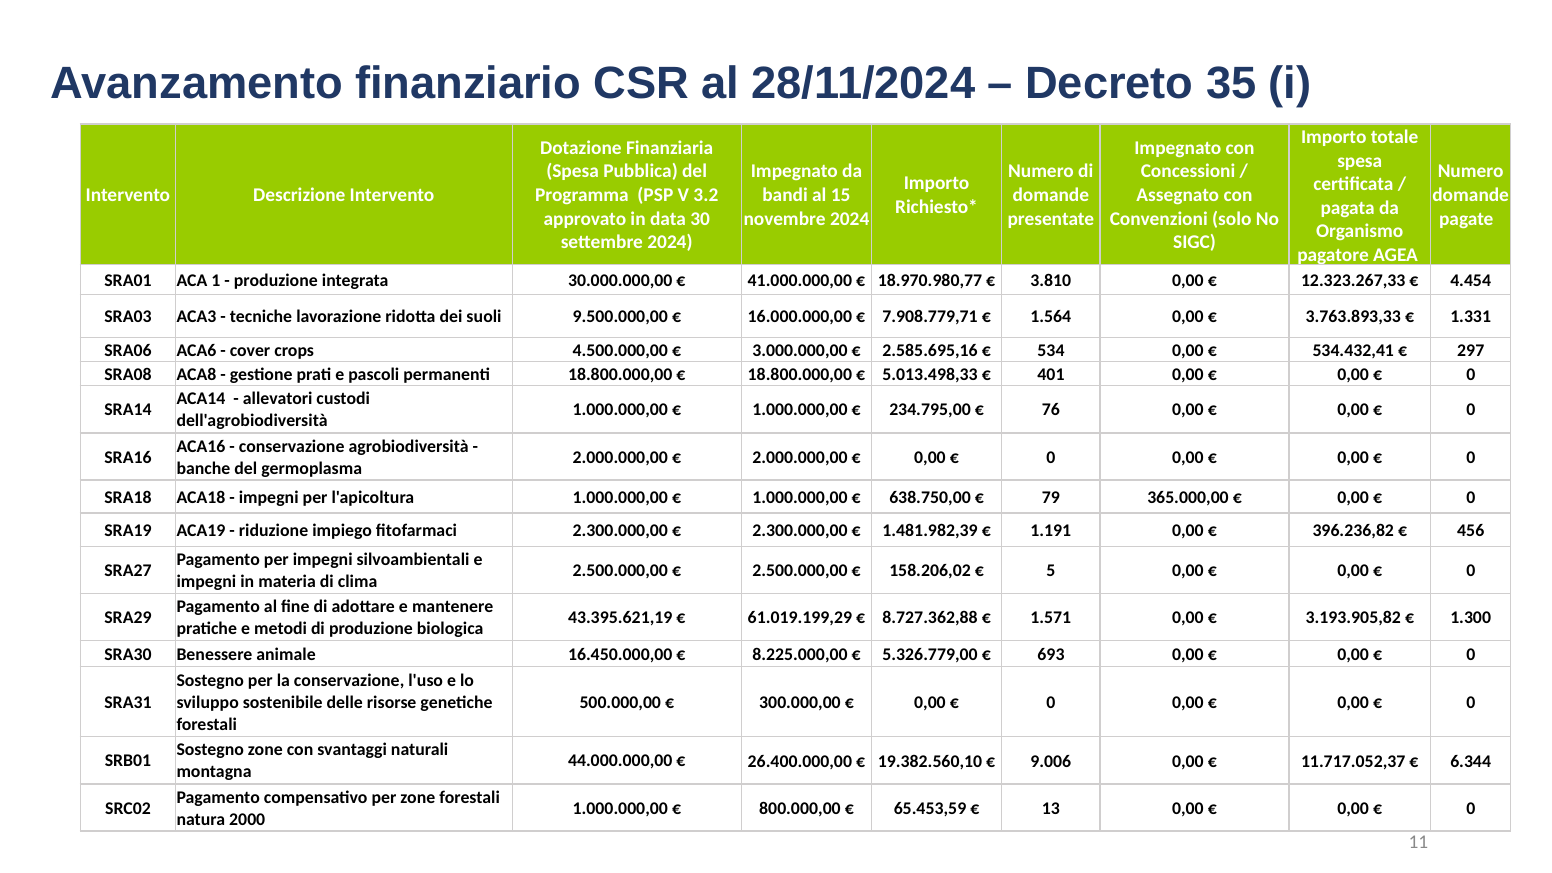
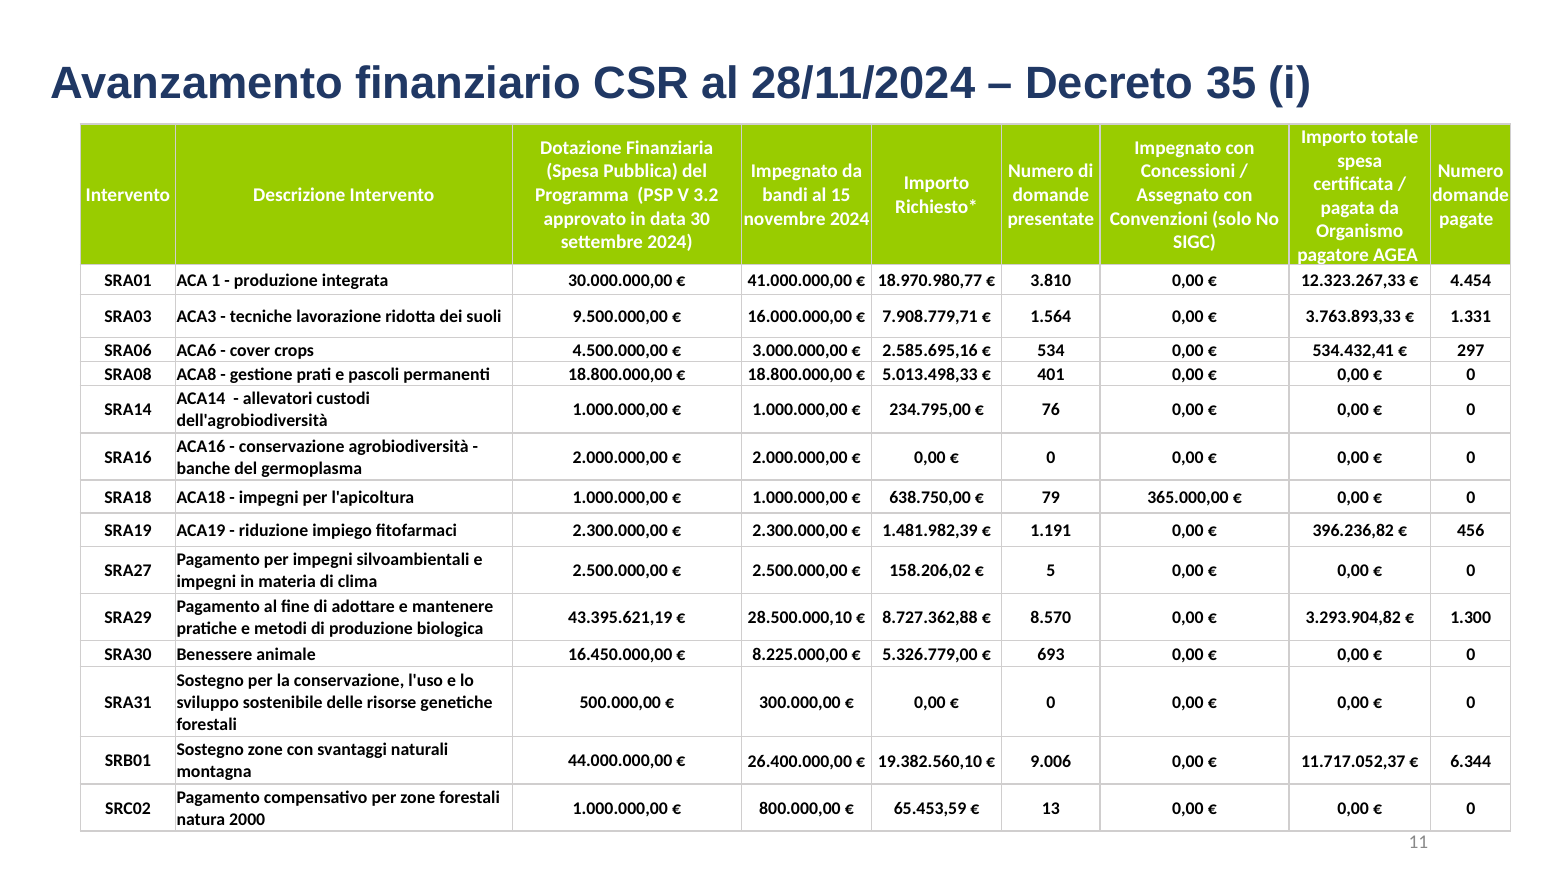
61.019.199,29: 61.019.199,29 -> 28.500.000,10 (800, 618)
1.571: 1.571 -> 8.570 (1051, 618)
3.193.905,82: 3.193.905,82 -> 3.293.904,82 (1353, 618)
